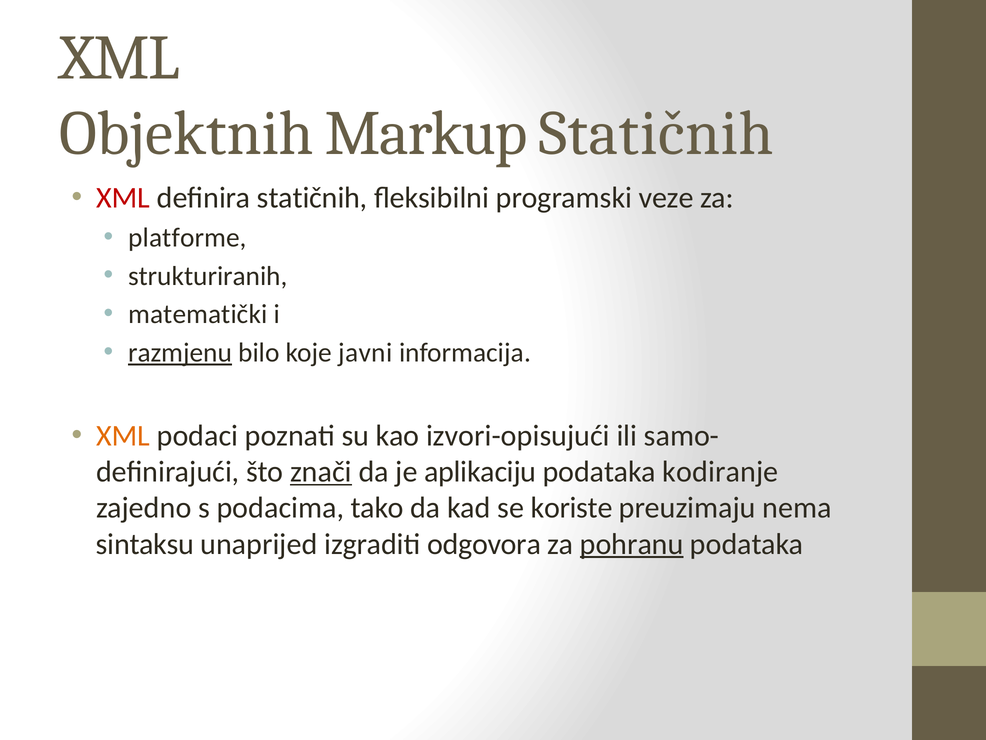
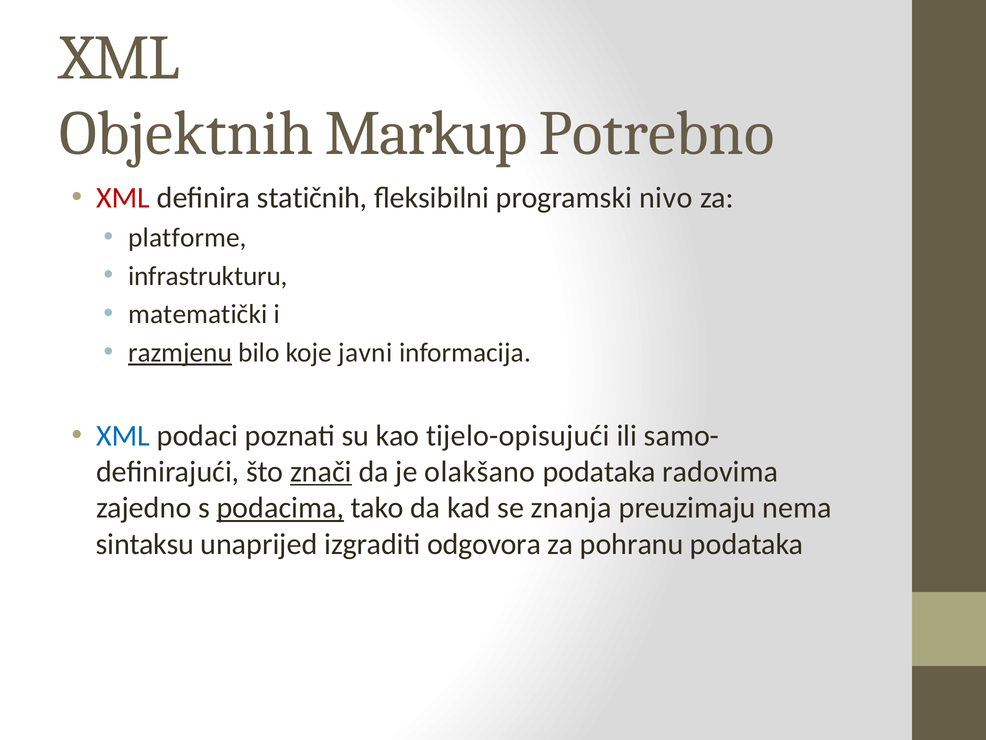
Markup Statičnih: Statičnih -> Potrebno (656, 133)
veze: veze -> nivo (666, 198)
strukturiranih: strukturiranih -> infrastrukturu (208, 276)
XML colour: orange -> blue (123, 435)
izvori-opisujući: izvori-opisujući -> tijelo-opisujući (518, 435)
aplikaciju: aplikaciju -> olakšano (480, 472)
kodiranje: kodiranje -> radovima (720, 472)
podacima underline: none -> present (280, 508)
koriste: koriste -> znanja (571, 508)
pohranu underline: present -> none (632, 544)
